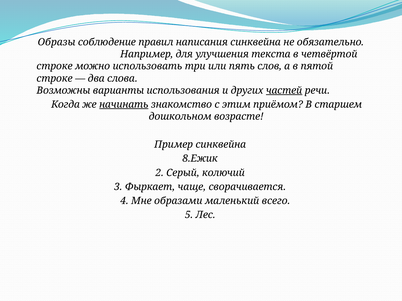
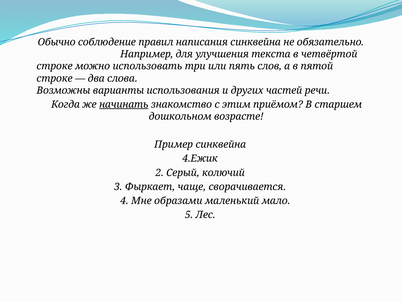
Образы: Образы -> Обычно (57, 42)
частей underline: present -> none (284, 91)
8.Ежик: 8.Ежик -> 4.Ежик (200, 159)
всего: всего -> мало (276, 201)
